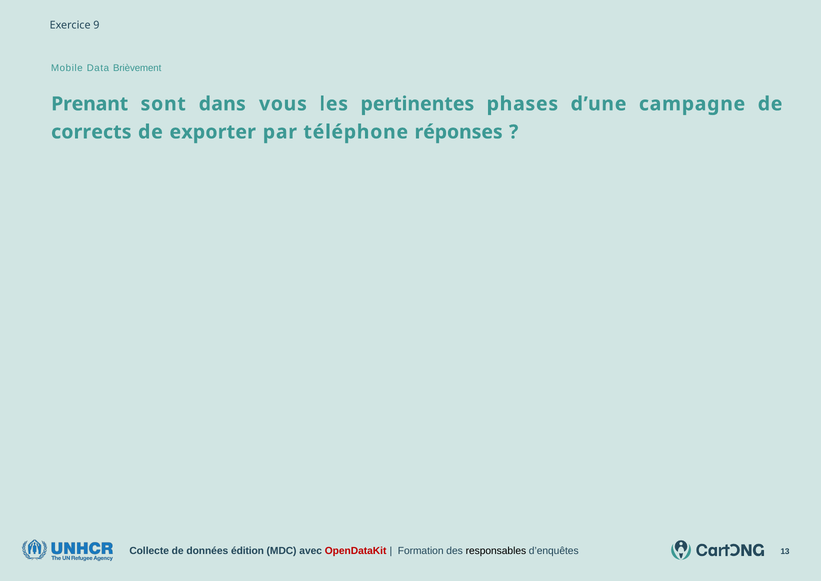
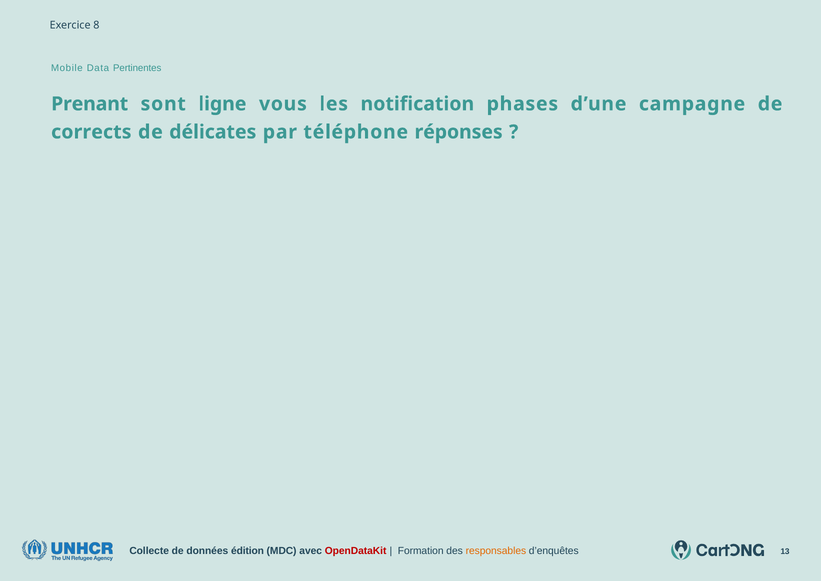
9: 9 -> 8 (96, 25)
Brièvement: Brièvement -> Pertinentes (137, 68)
dans: dans -> ligne (222, 104)
pertinentes: pertinentes -> notification (417, 104)
exporter: exporter -> délicates (213, 132)
responsables colour: black -> orange (496, 550)
